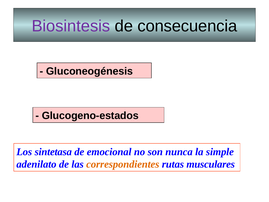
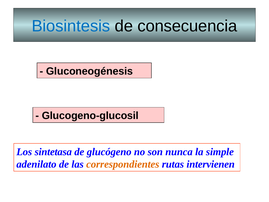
Biosintesis colour: purple -> blue (71, 26)
Glucogeno-estados: Glucogeno-estados -> Glucogeno-glucosil (90, 116)
emocional: emocional -> glucógeno (109, 152)
musculares: musculares -> intervienen (211, 164)
